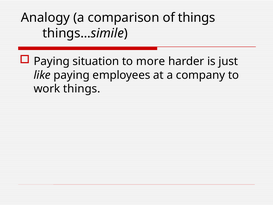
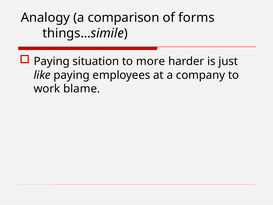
of things: things -> forms (197, 18)
work things: things -> blame (82, 89)
